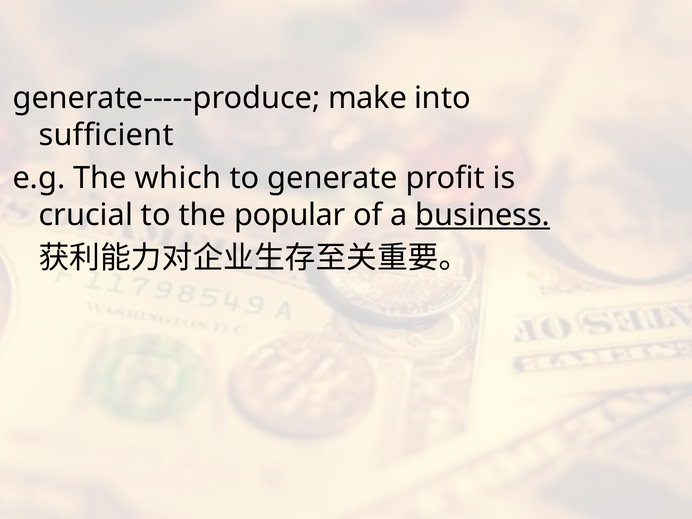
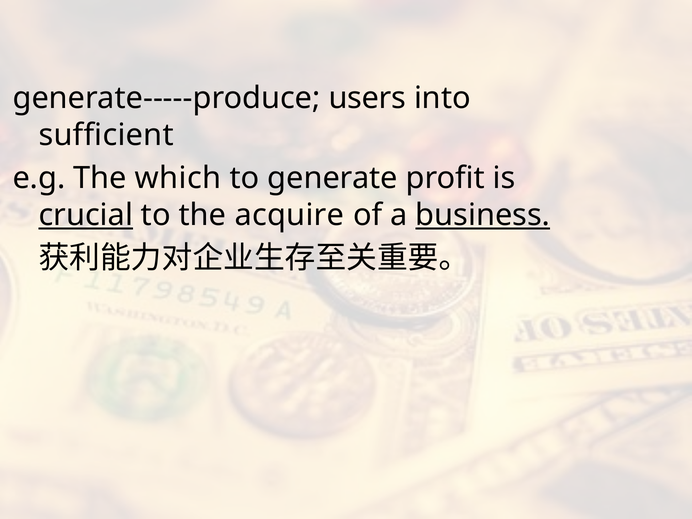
make: make -> users (367, 98)
crucial underline: none -> present (86, 215)
popular: popular -> acquire (289, 215)
